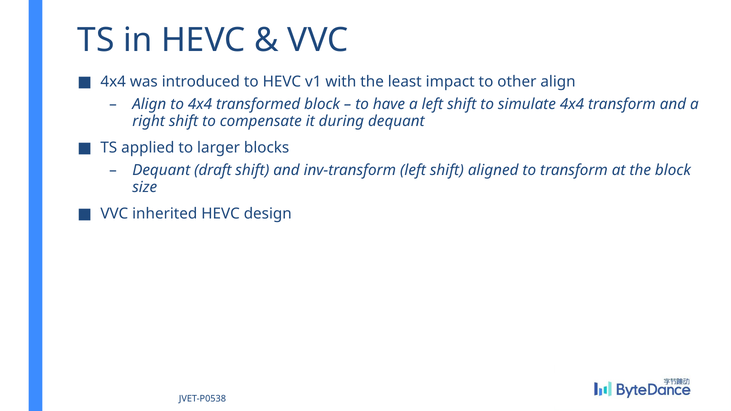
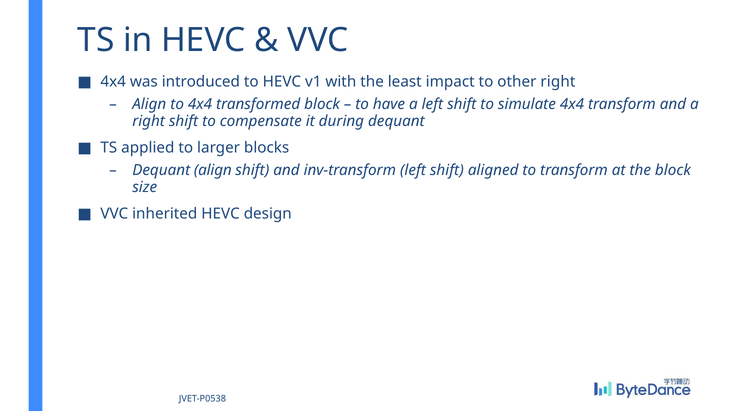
other align: align -> right (558, 82)
Dequant draft: draft -> align (213, 170)
